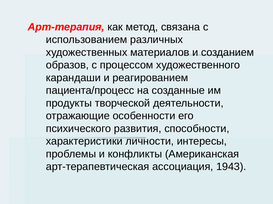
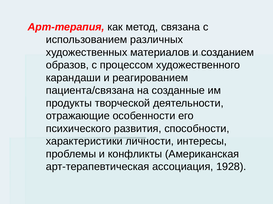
пациента/процесс: пациента/процесс -> пациента/связана (90, 91)
1943: 1943 -> 1928 (231, 167)
